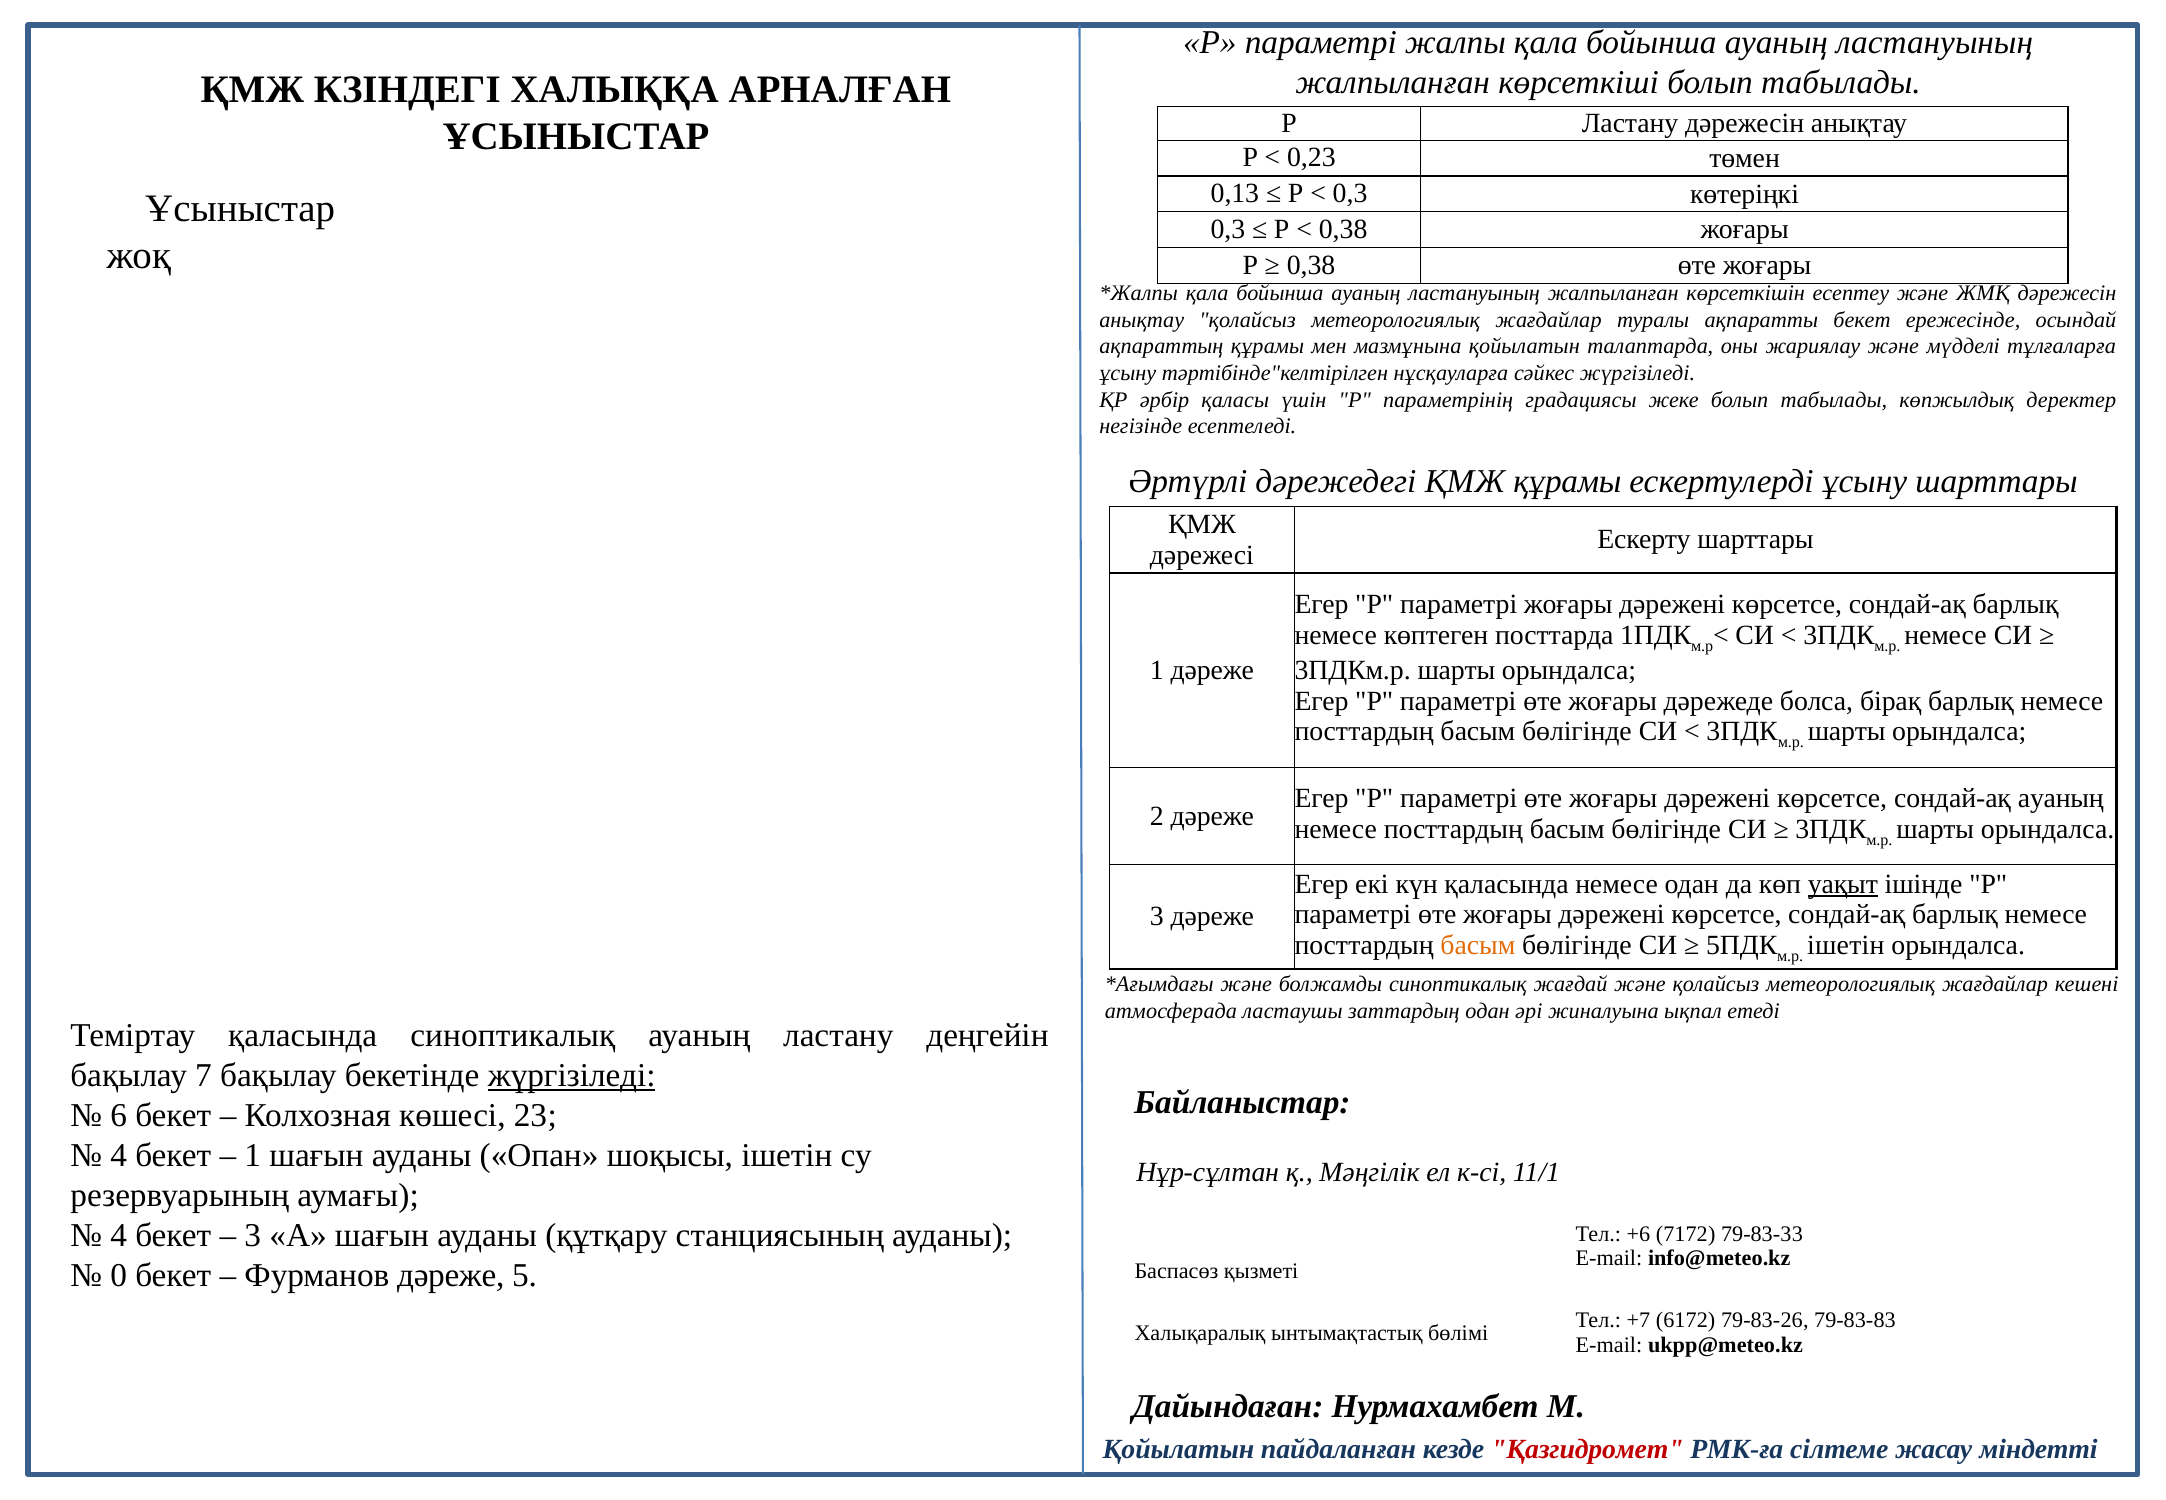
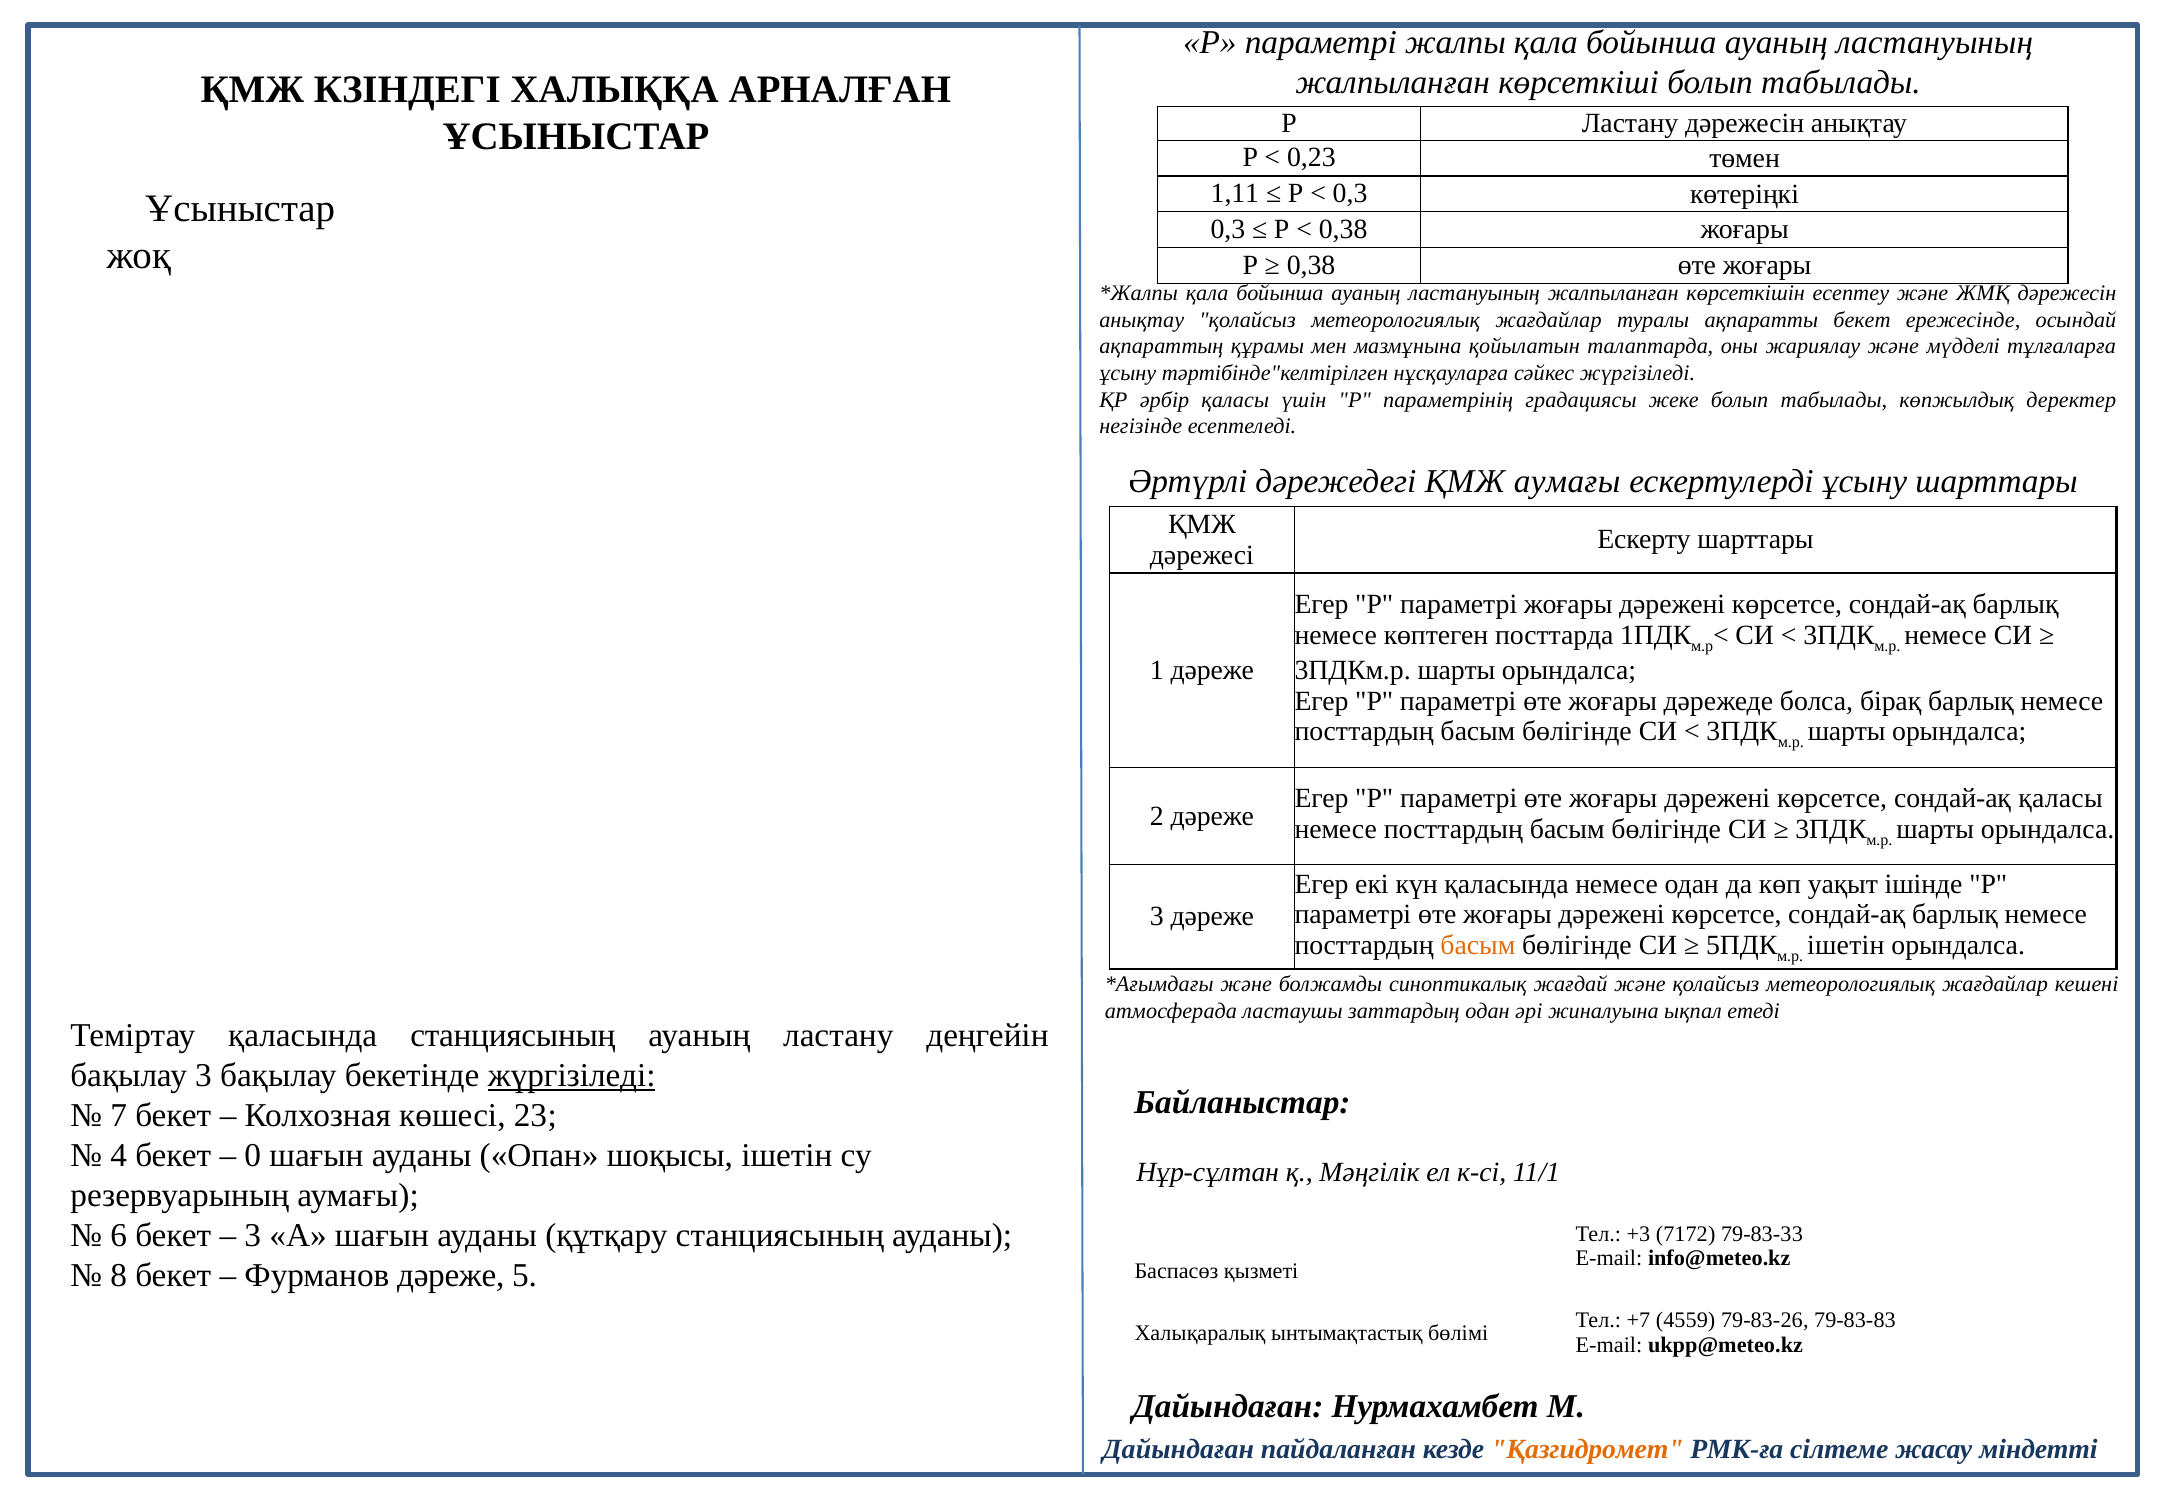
0,13: 0,13 -> 1,11 (1235, 193)
ҚМЖ құрамы: құрамы -> аумағы (1567, 481)
сондай-ақ ауаның: ауаның -> қаласы (2061, 798)
уақыт underline: present -> none (1843, 884)
қаласында синоптикалық: синоптикалық -> станциясының (513, 1035)
бақылау 7: 7 -> 3 (204, 1075)
6: 6 -> 7 (119, 1115)
1: 1 -> 0 (253, 1155)
4: 4 -> 6 (119, 1235)
+6: +6 -> +3 (1638, 1233)
0: 0 -> 8 (119, 1275)
6172: 6172 -> 4559 (1686, 1320)
Қойылатын: Қойылатын -> Дайындаған (1178, 1448)
Қазгидромет colour: red -> orange (1587, 1448)
